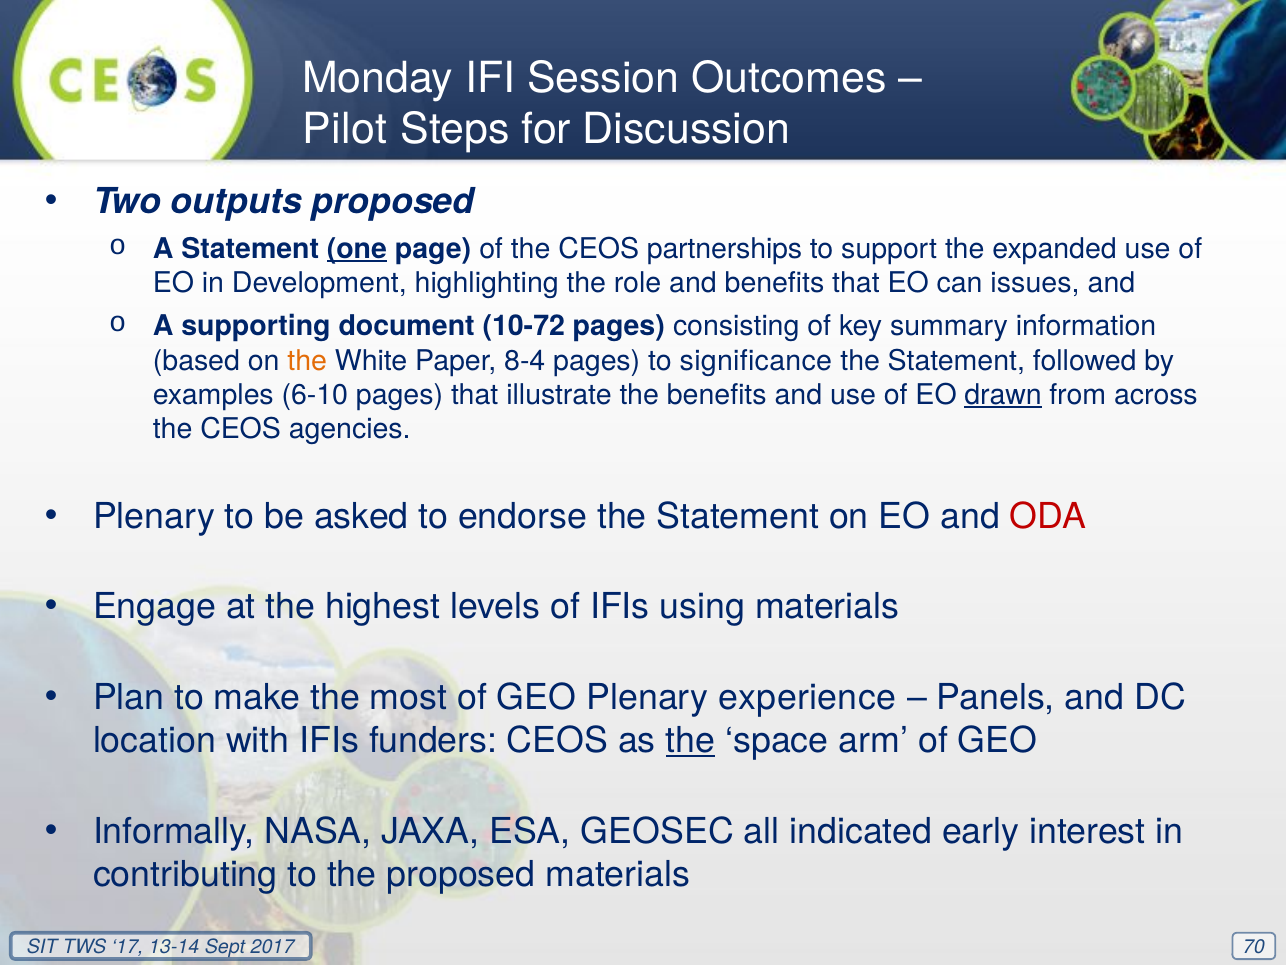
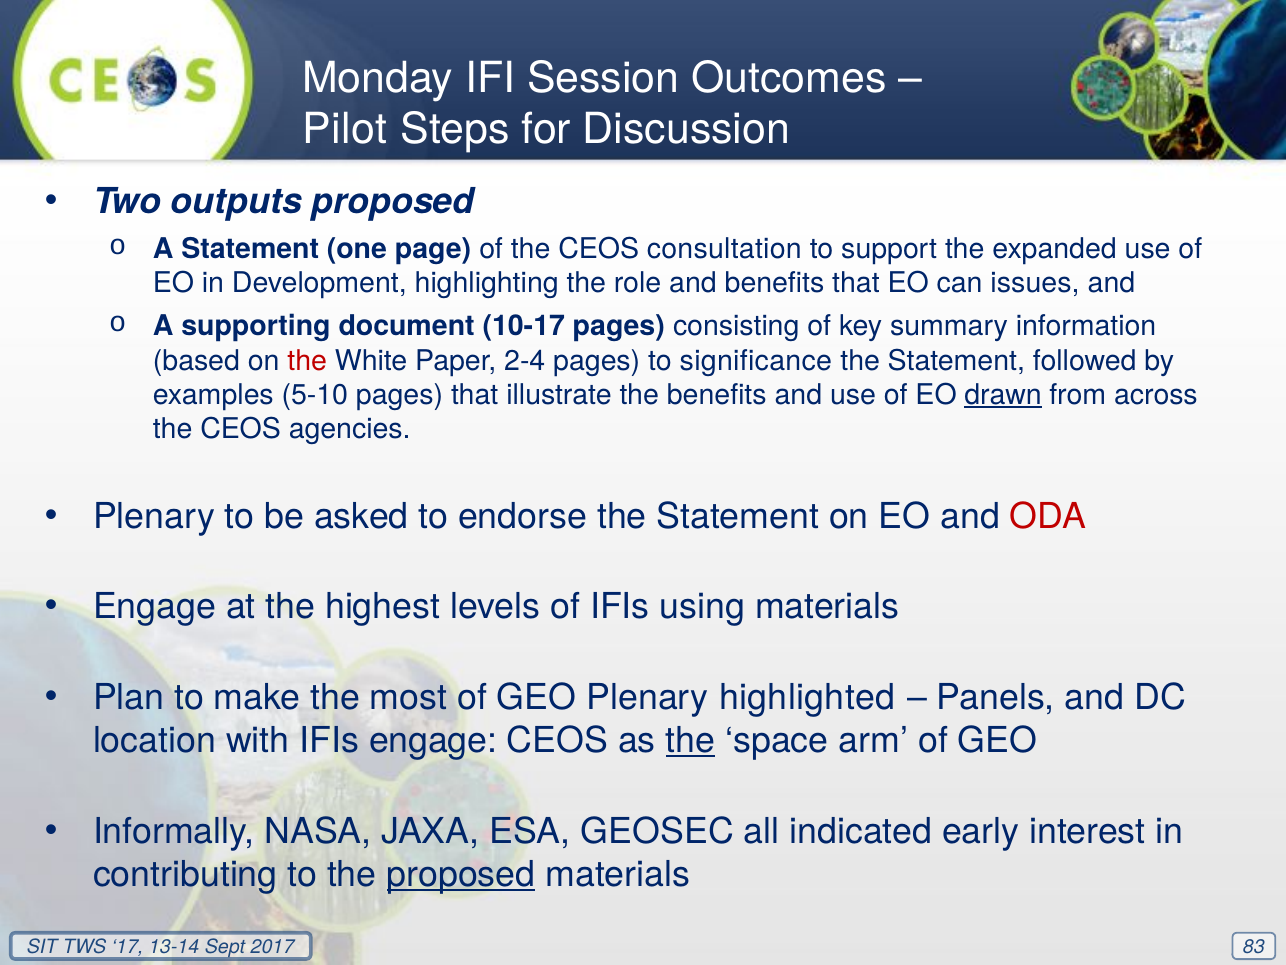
one underline: present -> none (357, 249)
partnerships: partnerships -> consultation (724, 249)
10-72: 10-72 -> 10-17 (524, 326)
the colour: orange -> red (307, 360)
8-4: 8-4 -> 2-4 (525, 360)
6-10: 6-10 -> 5-10 (315, 395)
experience: experience -> highlighted (807, 697)
IFIs funders: funders -> engage (433, 740)
proposed underline: none -> present (461, 874)
70: 70 -> 83 (1254, 947)
